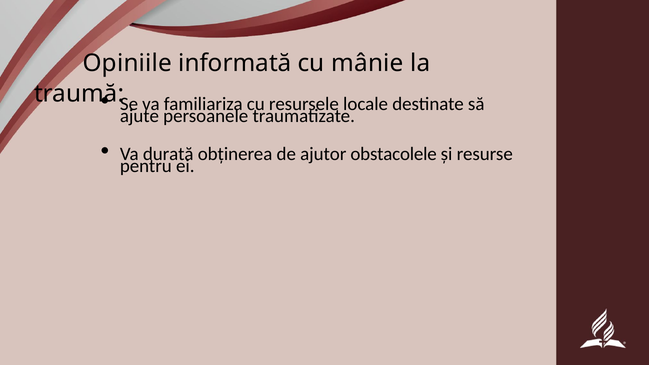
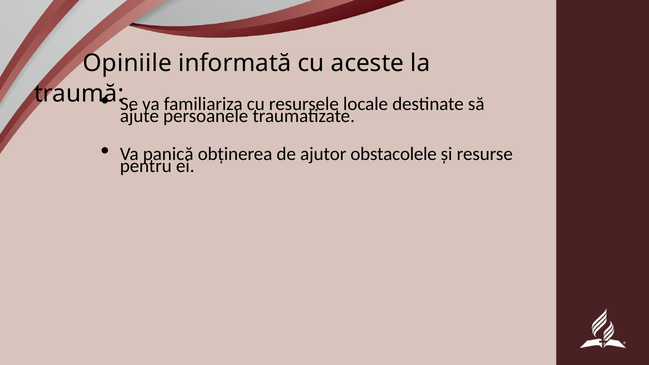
mânie: mânie -> aceste (367, 63)
durată: durată -> panică (168, 154)
